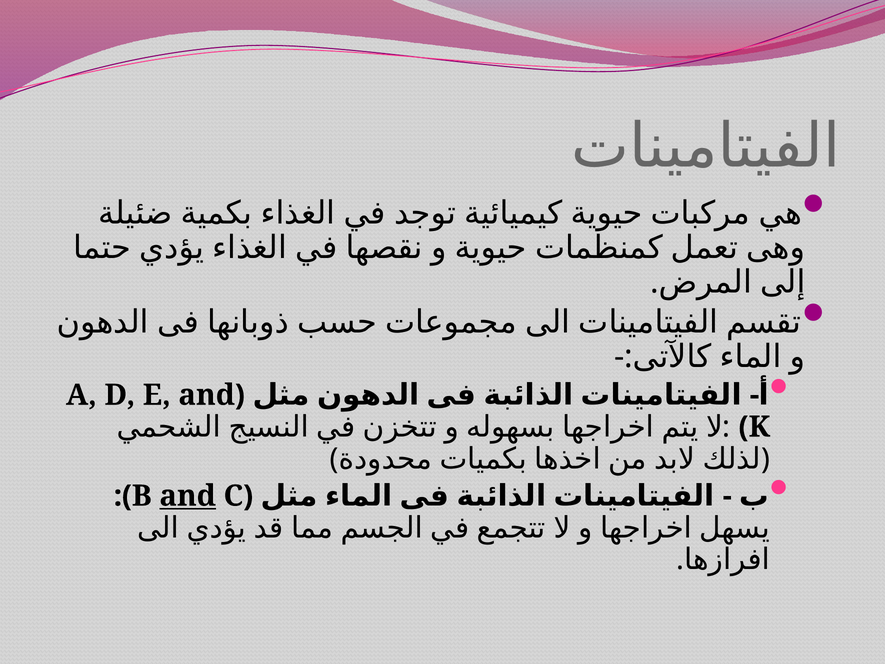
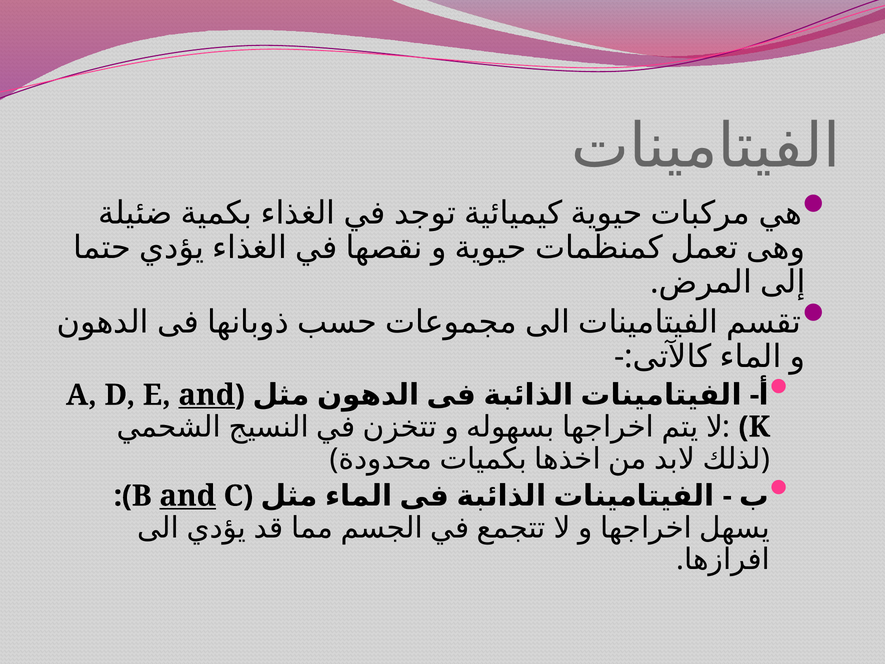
and underline: none -> present (207, 395)
